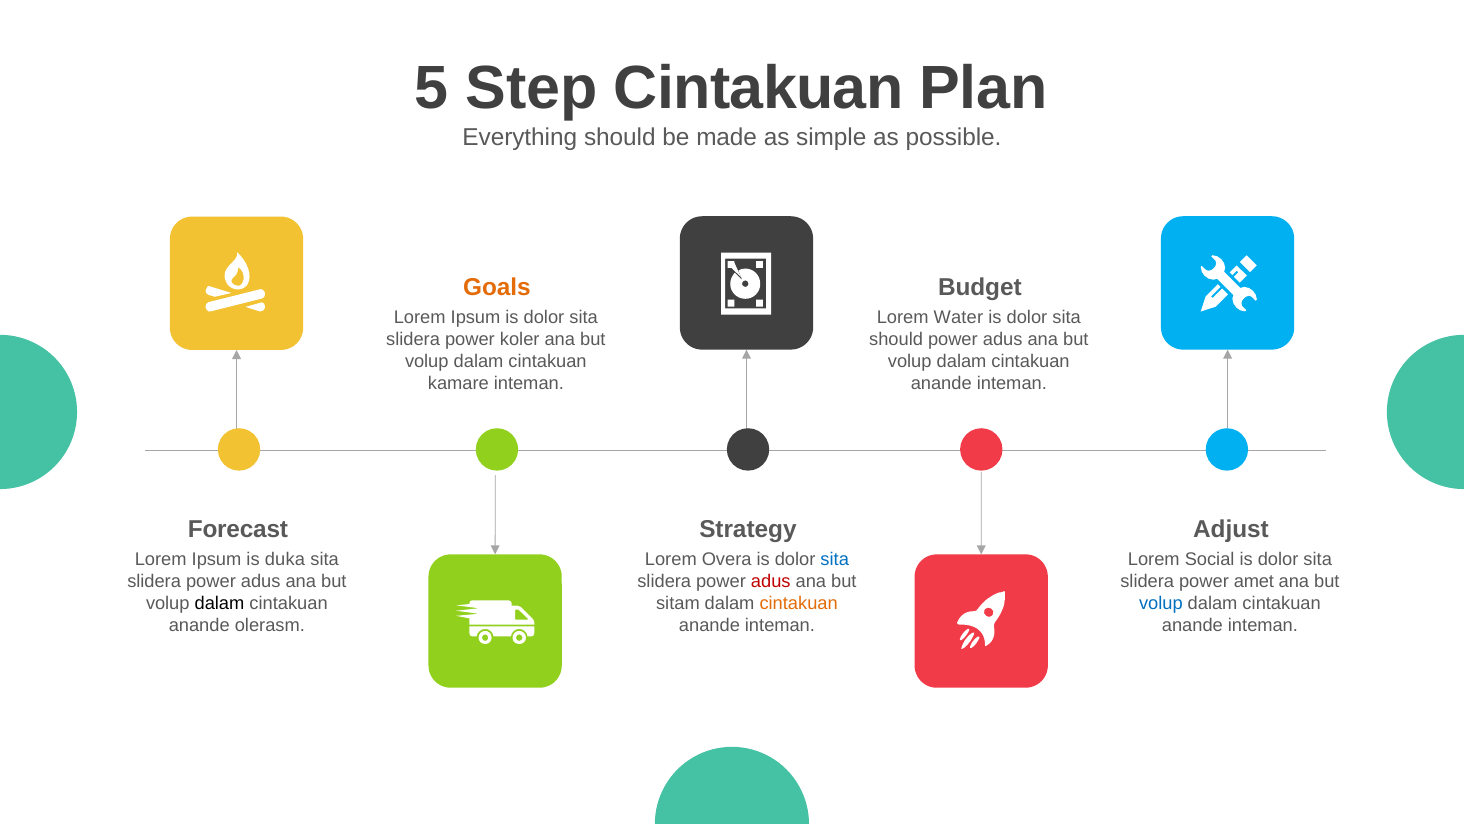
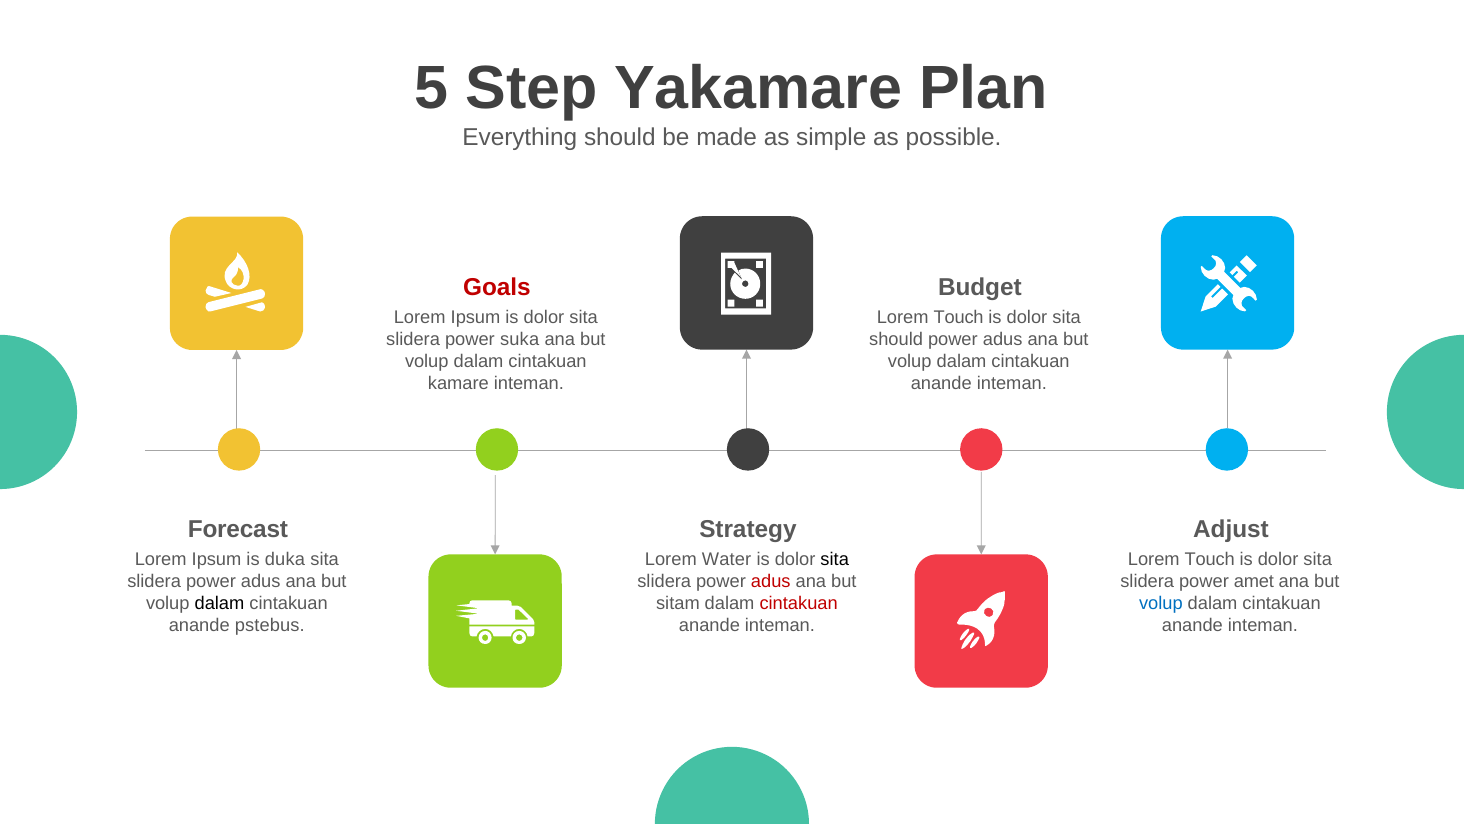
Step Cintakuan: Cintakuan -> Yakamare (758, 89)
Goals colour: orange -> red (497, 287)
Water: Water -> Touch (959, 317)
koler: koler -> suka (520, 339)
Overa: Overa -> Water (727, 559)
sita colour: blue -> black (835, 559)
Social: Social -> Touch (1210, 559)
cintakuan colour: orange -> red (799, 603)
olerasm: olerasm -> pstebus (270, 625)
